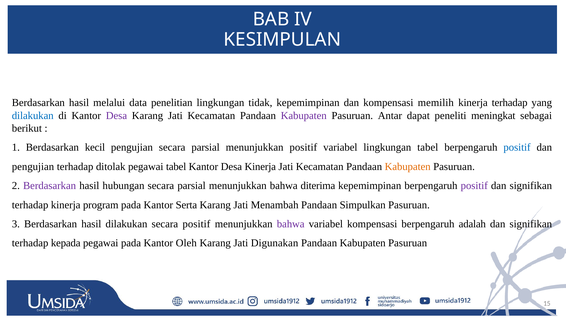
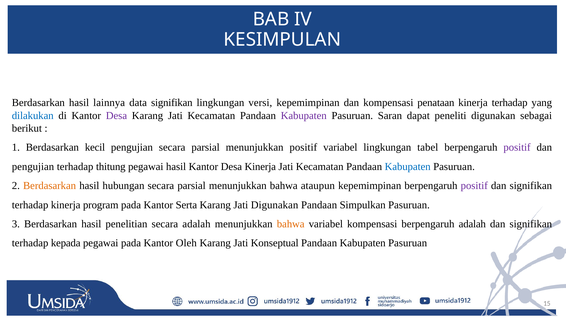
melalui: melalui -> lainnya (109, 103)
data penelitian: penelitian -> signifikan (172, 103)
tidak: tidak -> versi (260, 103)
memilih: memilih -> penataan (436, 103)
Antar: Antar -> Saran (390, 115)
peneliti meningkat: meningkat -> digunakan (493, 115)
positif colour: blue -> purple (517, 147)
ditolak: ditolak -> thitung (111, 166)
pegawai tabel: tabel -> hasil (176, 166)
Kabupaten colour: orange -> blue (408, 166)
Berdasarkan colour: purple -> orange (50, 185)
diterima: diterima -> ataupun (318, 185)
Jati Menambah: Menambah -> Digunakan (275, 204)
hasil dilakukan: dilakukan -> penelitian (126, 224)
secara positif: positif -> adalah (196, 224)
bahwa colour: purple -> orange (291, 224)
Digunakan: Digunakan -> Konseptual (275, 243)
